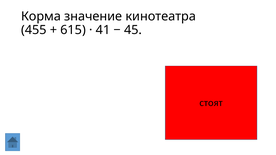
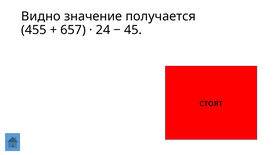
Корма: Корма -> Видно (41, 16)
кинотеатра: кинотеатра -> получается (161, 16)
615: 615 -> 657 (73, 30)
41: 41 -> 24 (103, 30)
